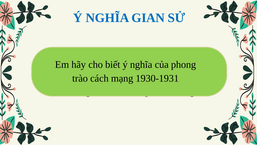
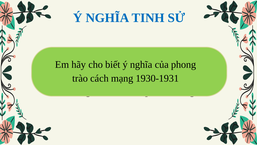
NGHĨA GIAN: GIAN -> TINH (148, 18)
